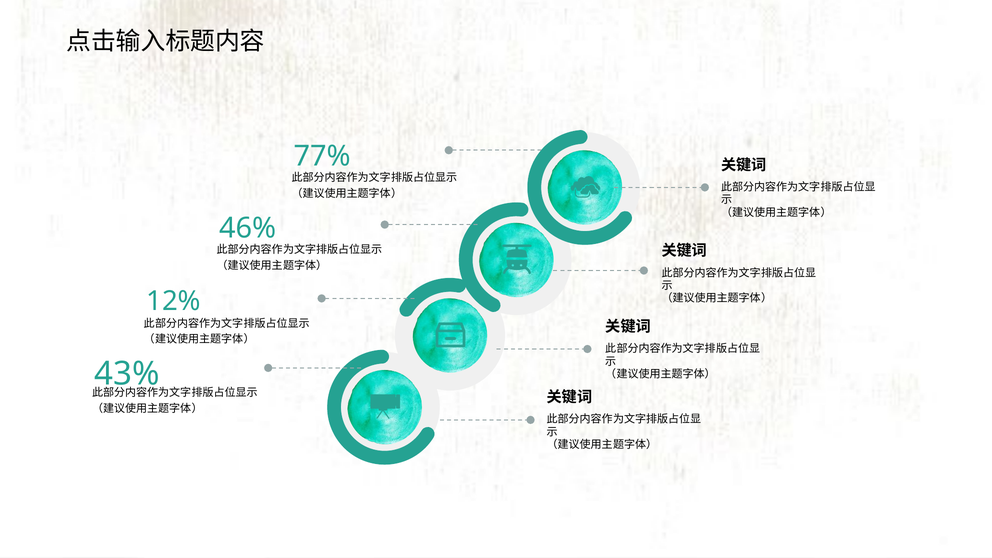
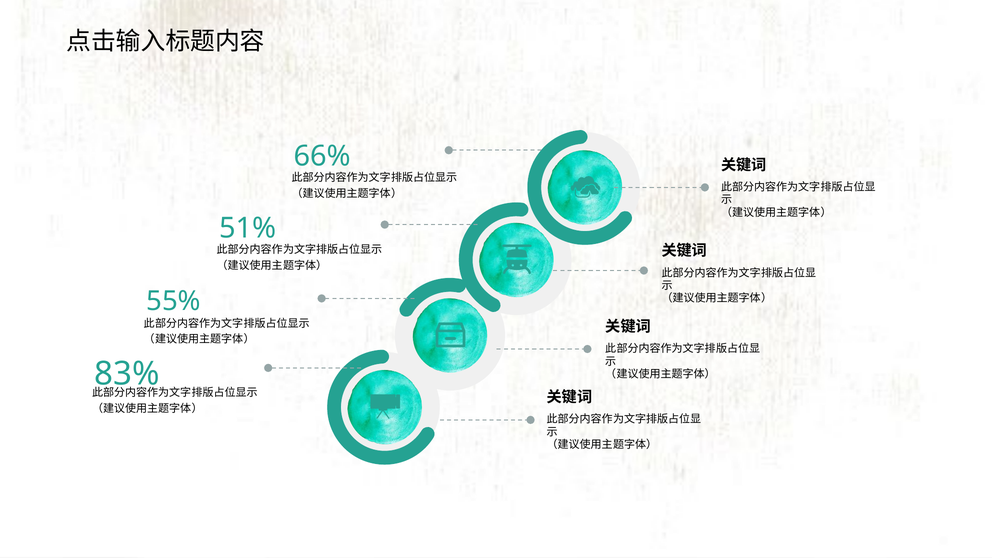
77%: 77% -> 66% (322, 156)
46%: 46% -> 51% (248, 228)
12%: 12% -> 55% (174, 301)
43%: 43% -> 83% (127, 374)
